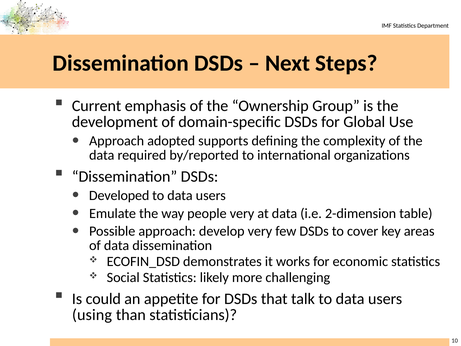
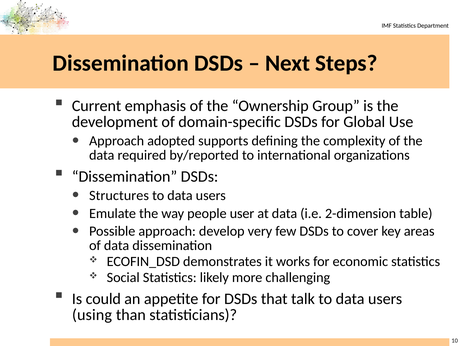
Developed: Developed -> Structures (119, 195)
people very: very -> user (242, 213)
